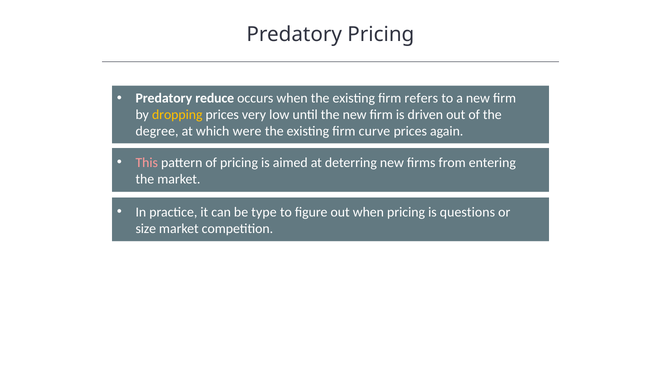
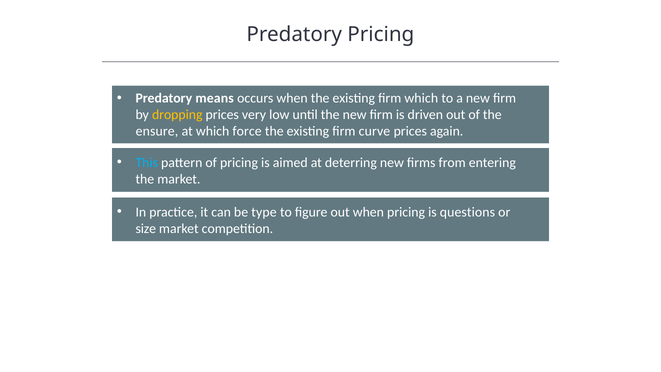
reduce: reduce -> means (215, 98)
firm refers: refers -> which (421, 98)
degree: degree -> ensure (157, 131)
were: were -> force (247, 131)
This colour: pink -> light blue (147, 162)
